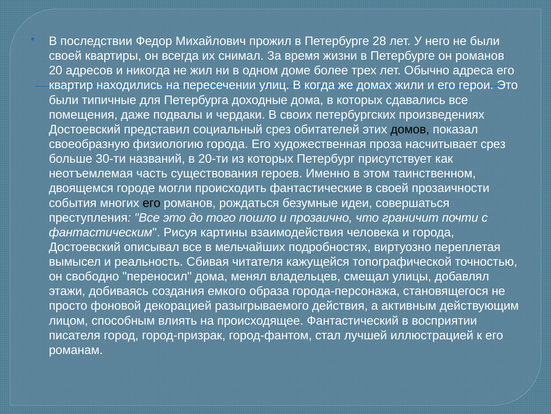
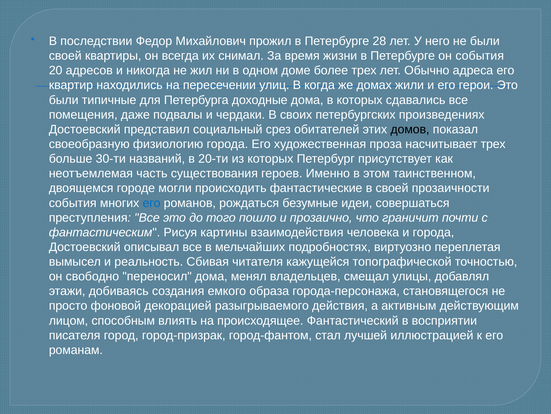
он романов: романов -> события (480, 56)
насчитывает срез: срез -> трех (493, 144)
его colour: black -> blue (152, 203)
